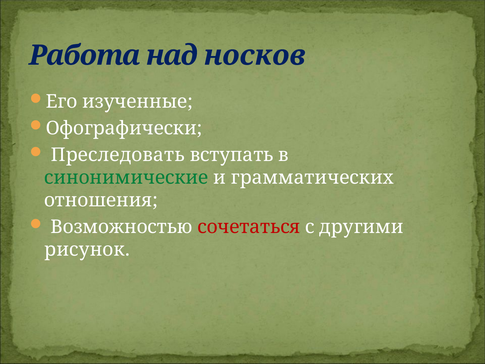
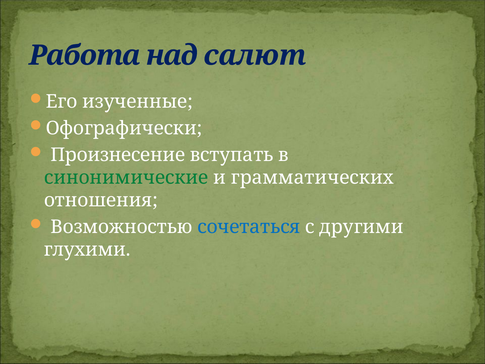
носков: носков -> салют (255, 55)
Преследовать: Преследовать -> Произнесение (118, 155)
сочетаться colour: red -> blue (249, 227)
рисунок: рисунок -> глухими (87, 249)
